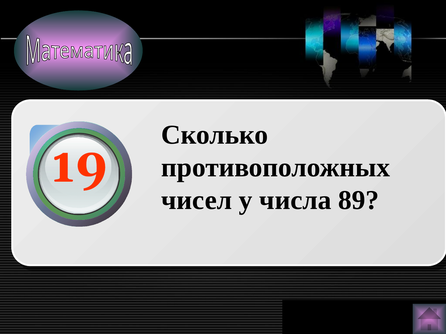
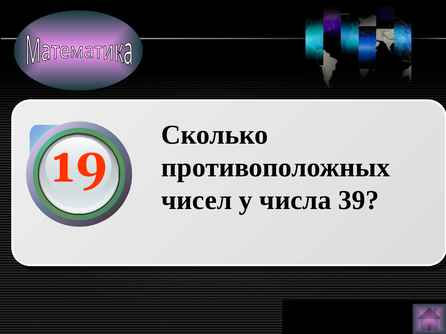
89: 89 -> 39 (359, 200)
